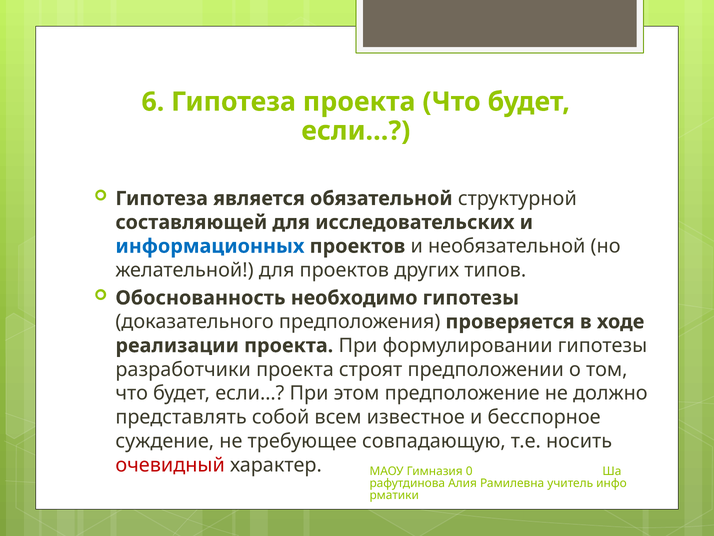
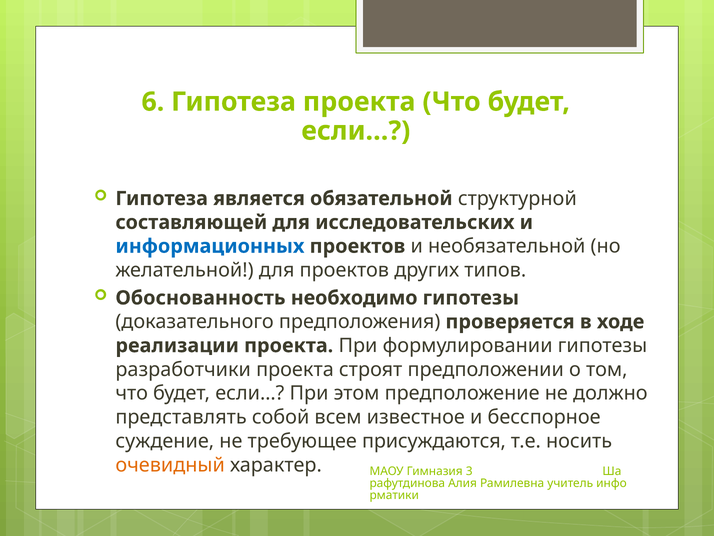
совпадающую: совпадающую -> присуждаются (434, 441)
очевидный colour: red -> orange (170, 465)
0: 0 -> 3 (469, 471)
